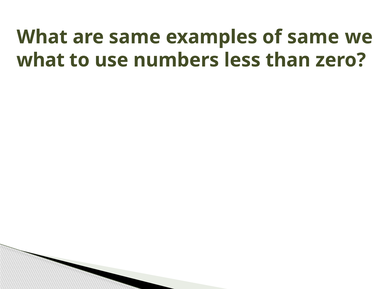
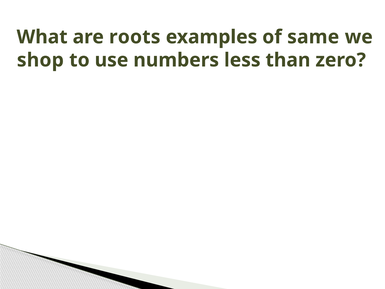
are same: same -> roots (135, 37)
what: what -> shop (40, 60)
